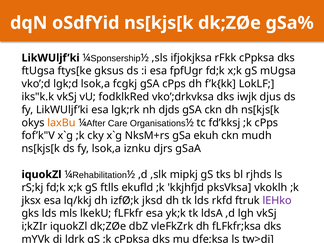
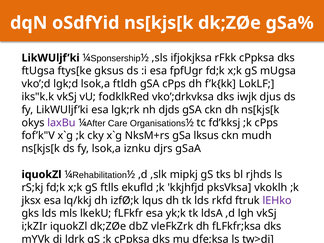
fcgkj: fcgkj -> ftldh (125, 84)
laxBu colour: orange -> purple (61, 123)
ekuh: ekuh -> lksus (206, 136)
jksd: jksd -> lqus (153, 200)
